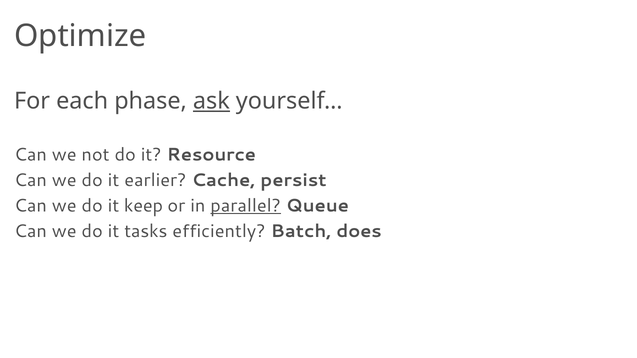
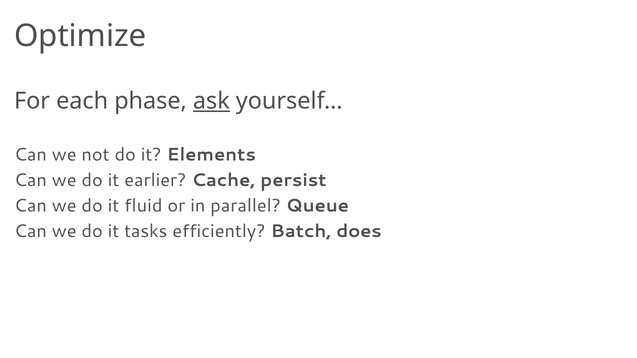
Resource: Resource -> Elements (211, 155)
keep: keep -> fluid (143, 206)
parallel underline: present -> none (246, 206)
